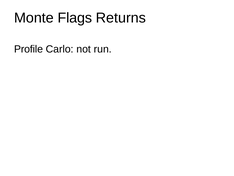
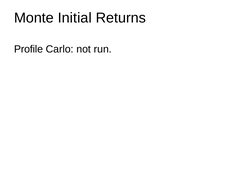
Flags: Flags -> Initial (75, 18)
